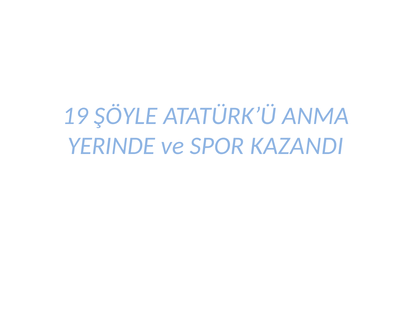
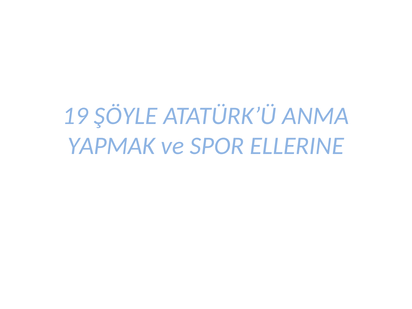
YERINDE: YERINDE -> YAPMAK (111, 146)
KAZANDI: KAZANDI -> ELLERINE (297, 146)
